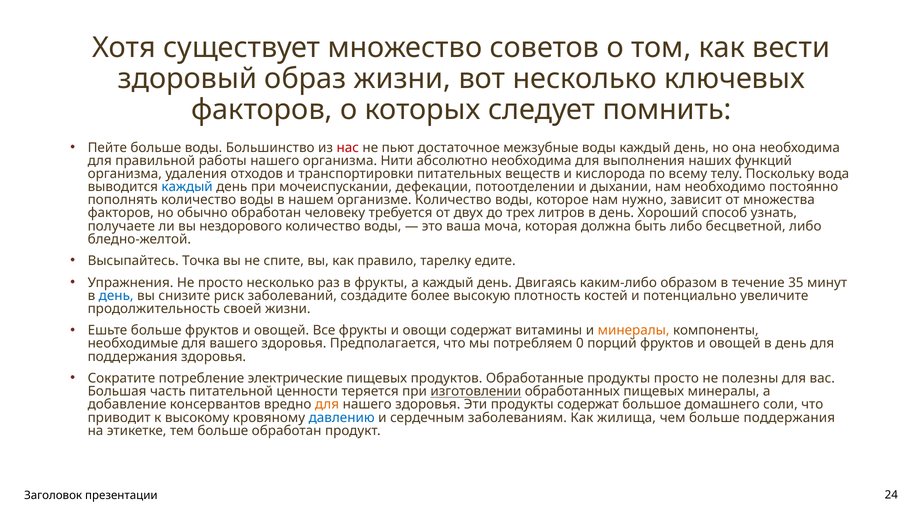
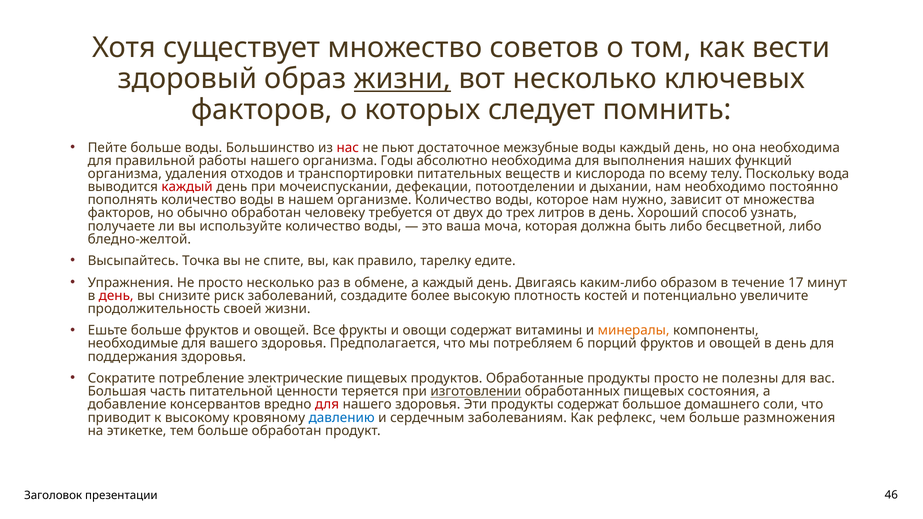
жизни underline: none -> present (402, 79)
Нити: Нити -> Годы (397, 161)
каждый colour: blue -> red (187, 187)
нездорового: нездорового -> используйте (241, 226)
в фрукты: фрукты -> обмене (381, 283)
35: 35 -> 17 (796, 283)
день colour: blue -> red (116, 296)
0: 0 -> 6 (580, 344)
пищевых минералы: минералы -> состояния (724, 392)
для colour: orange -> red (327, 405)
жилища: жилища -> рефлекс (627, 418)
больше поддержания: поддержания -> размножения (789, 418)
24: 24 -> 46 (891, 495)
